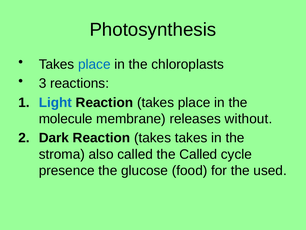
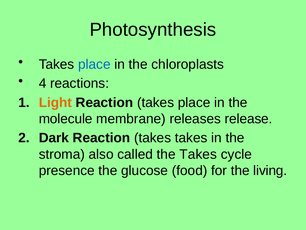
3: 3 -> 4 (43, 83)
Light colour: blue -> orange (55, 102)
without: without -> release (249, 119)
the Called: Called -> Takes (198, 154)
used: used -> living (270, 170)
